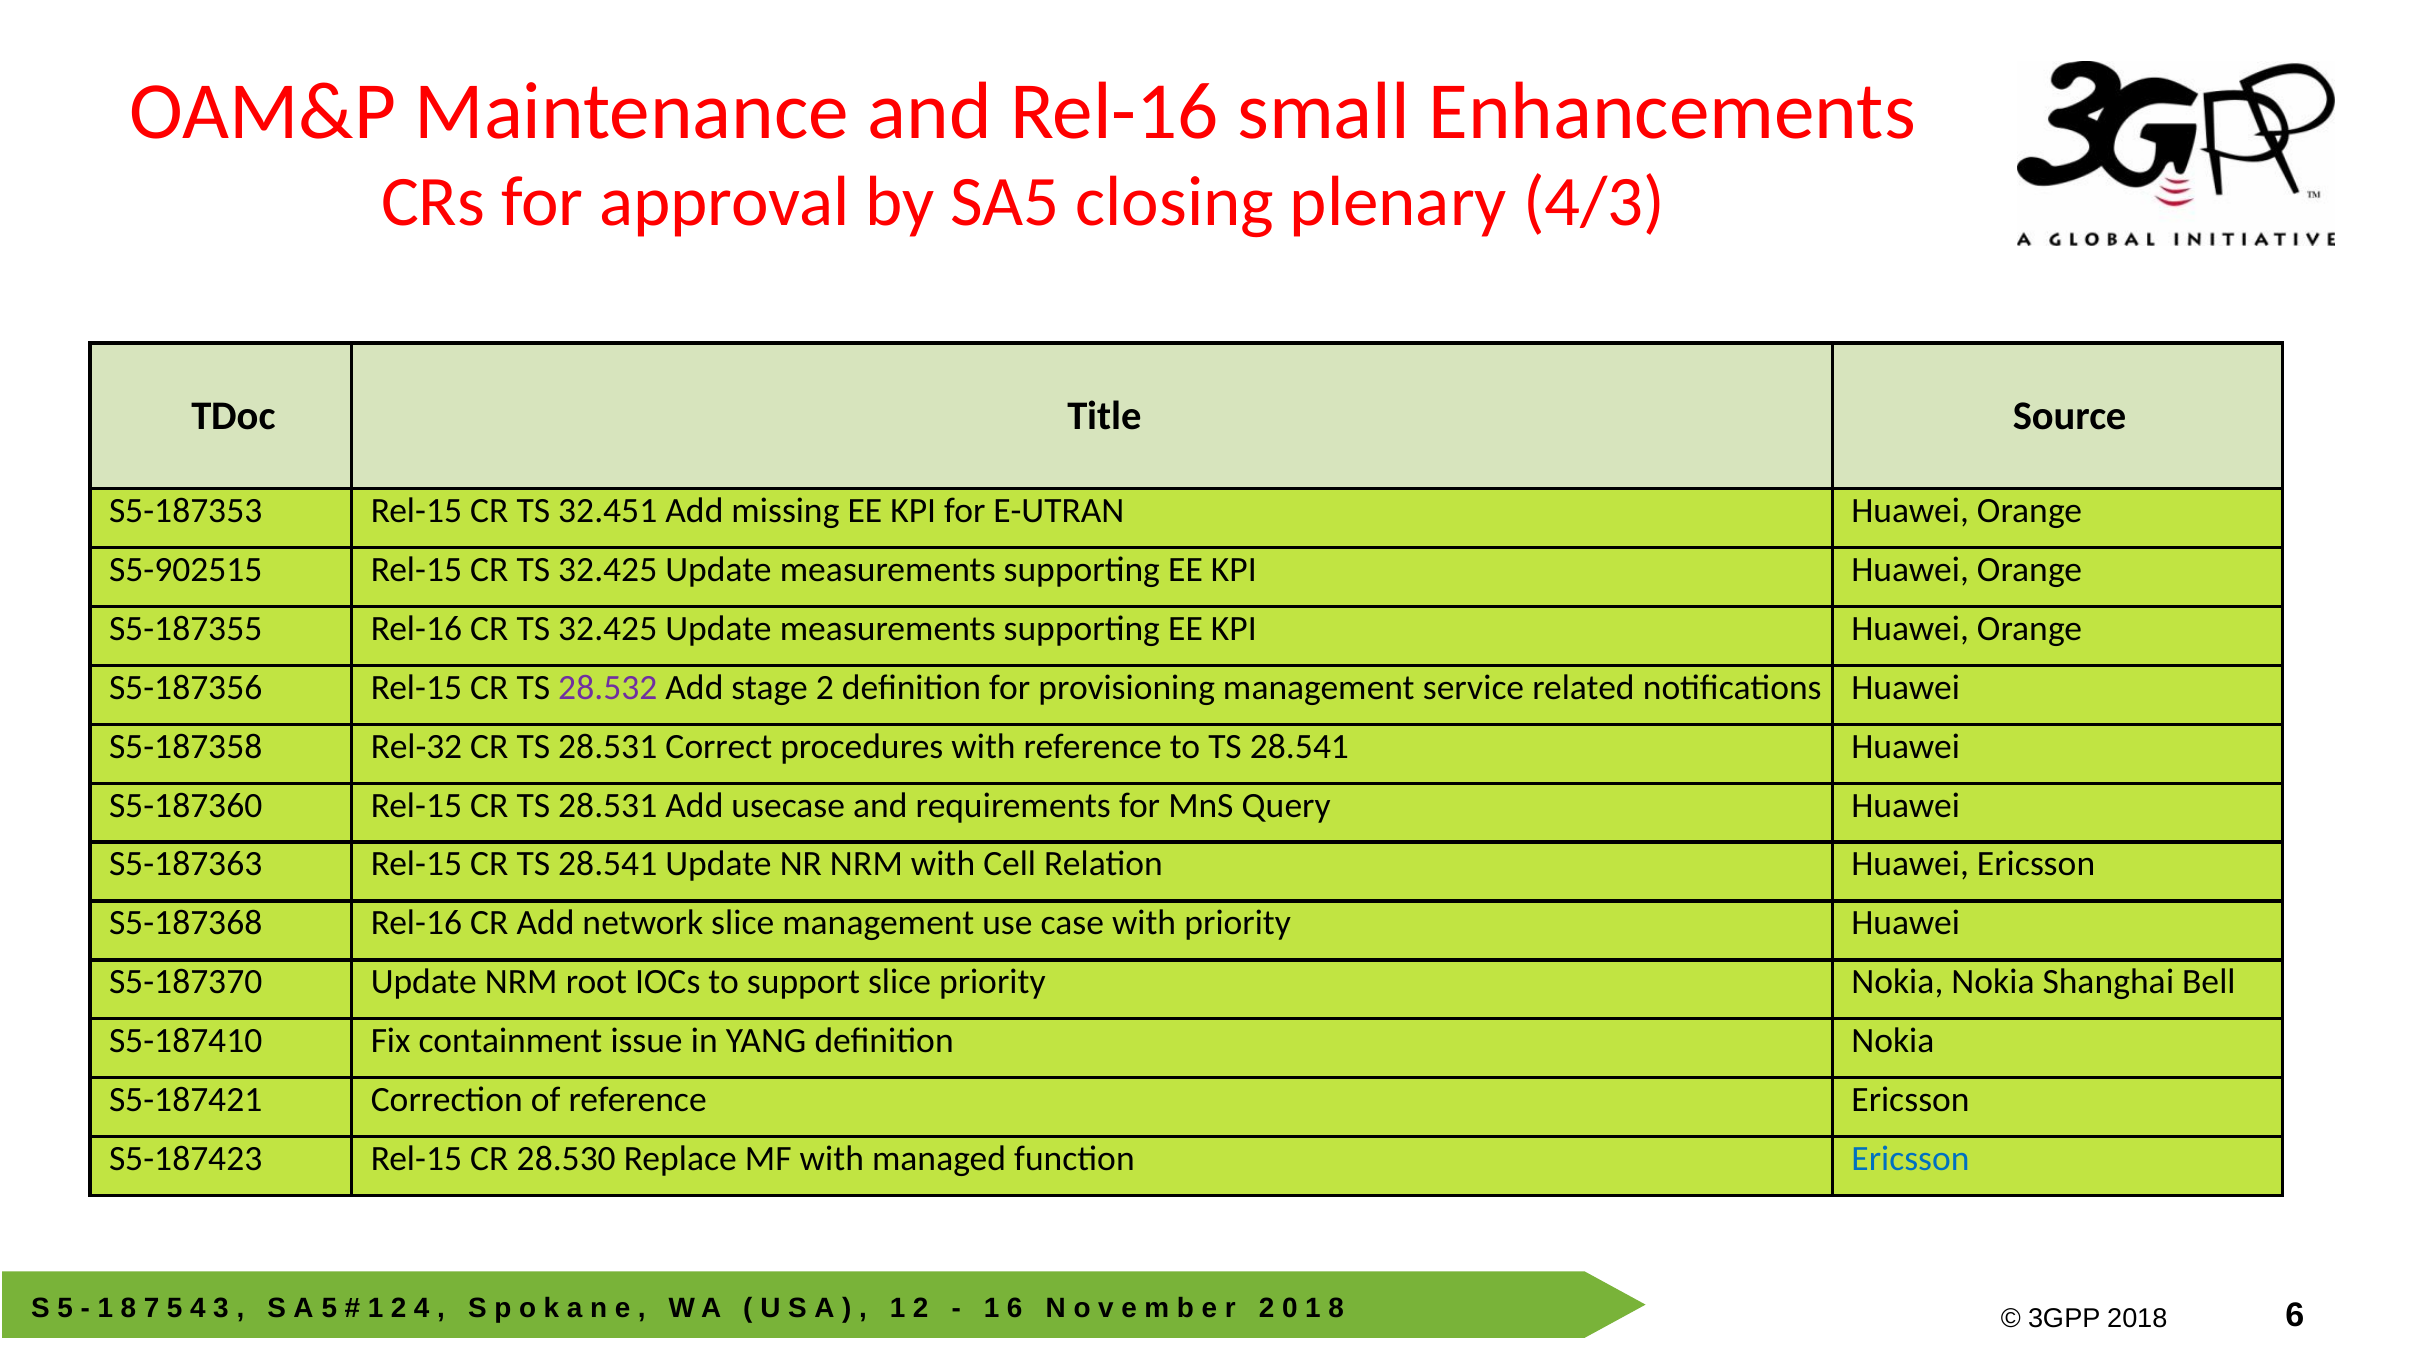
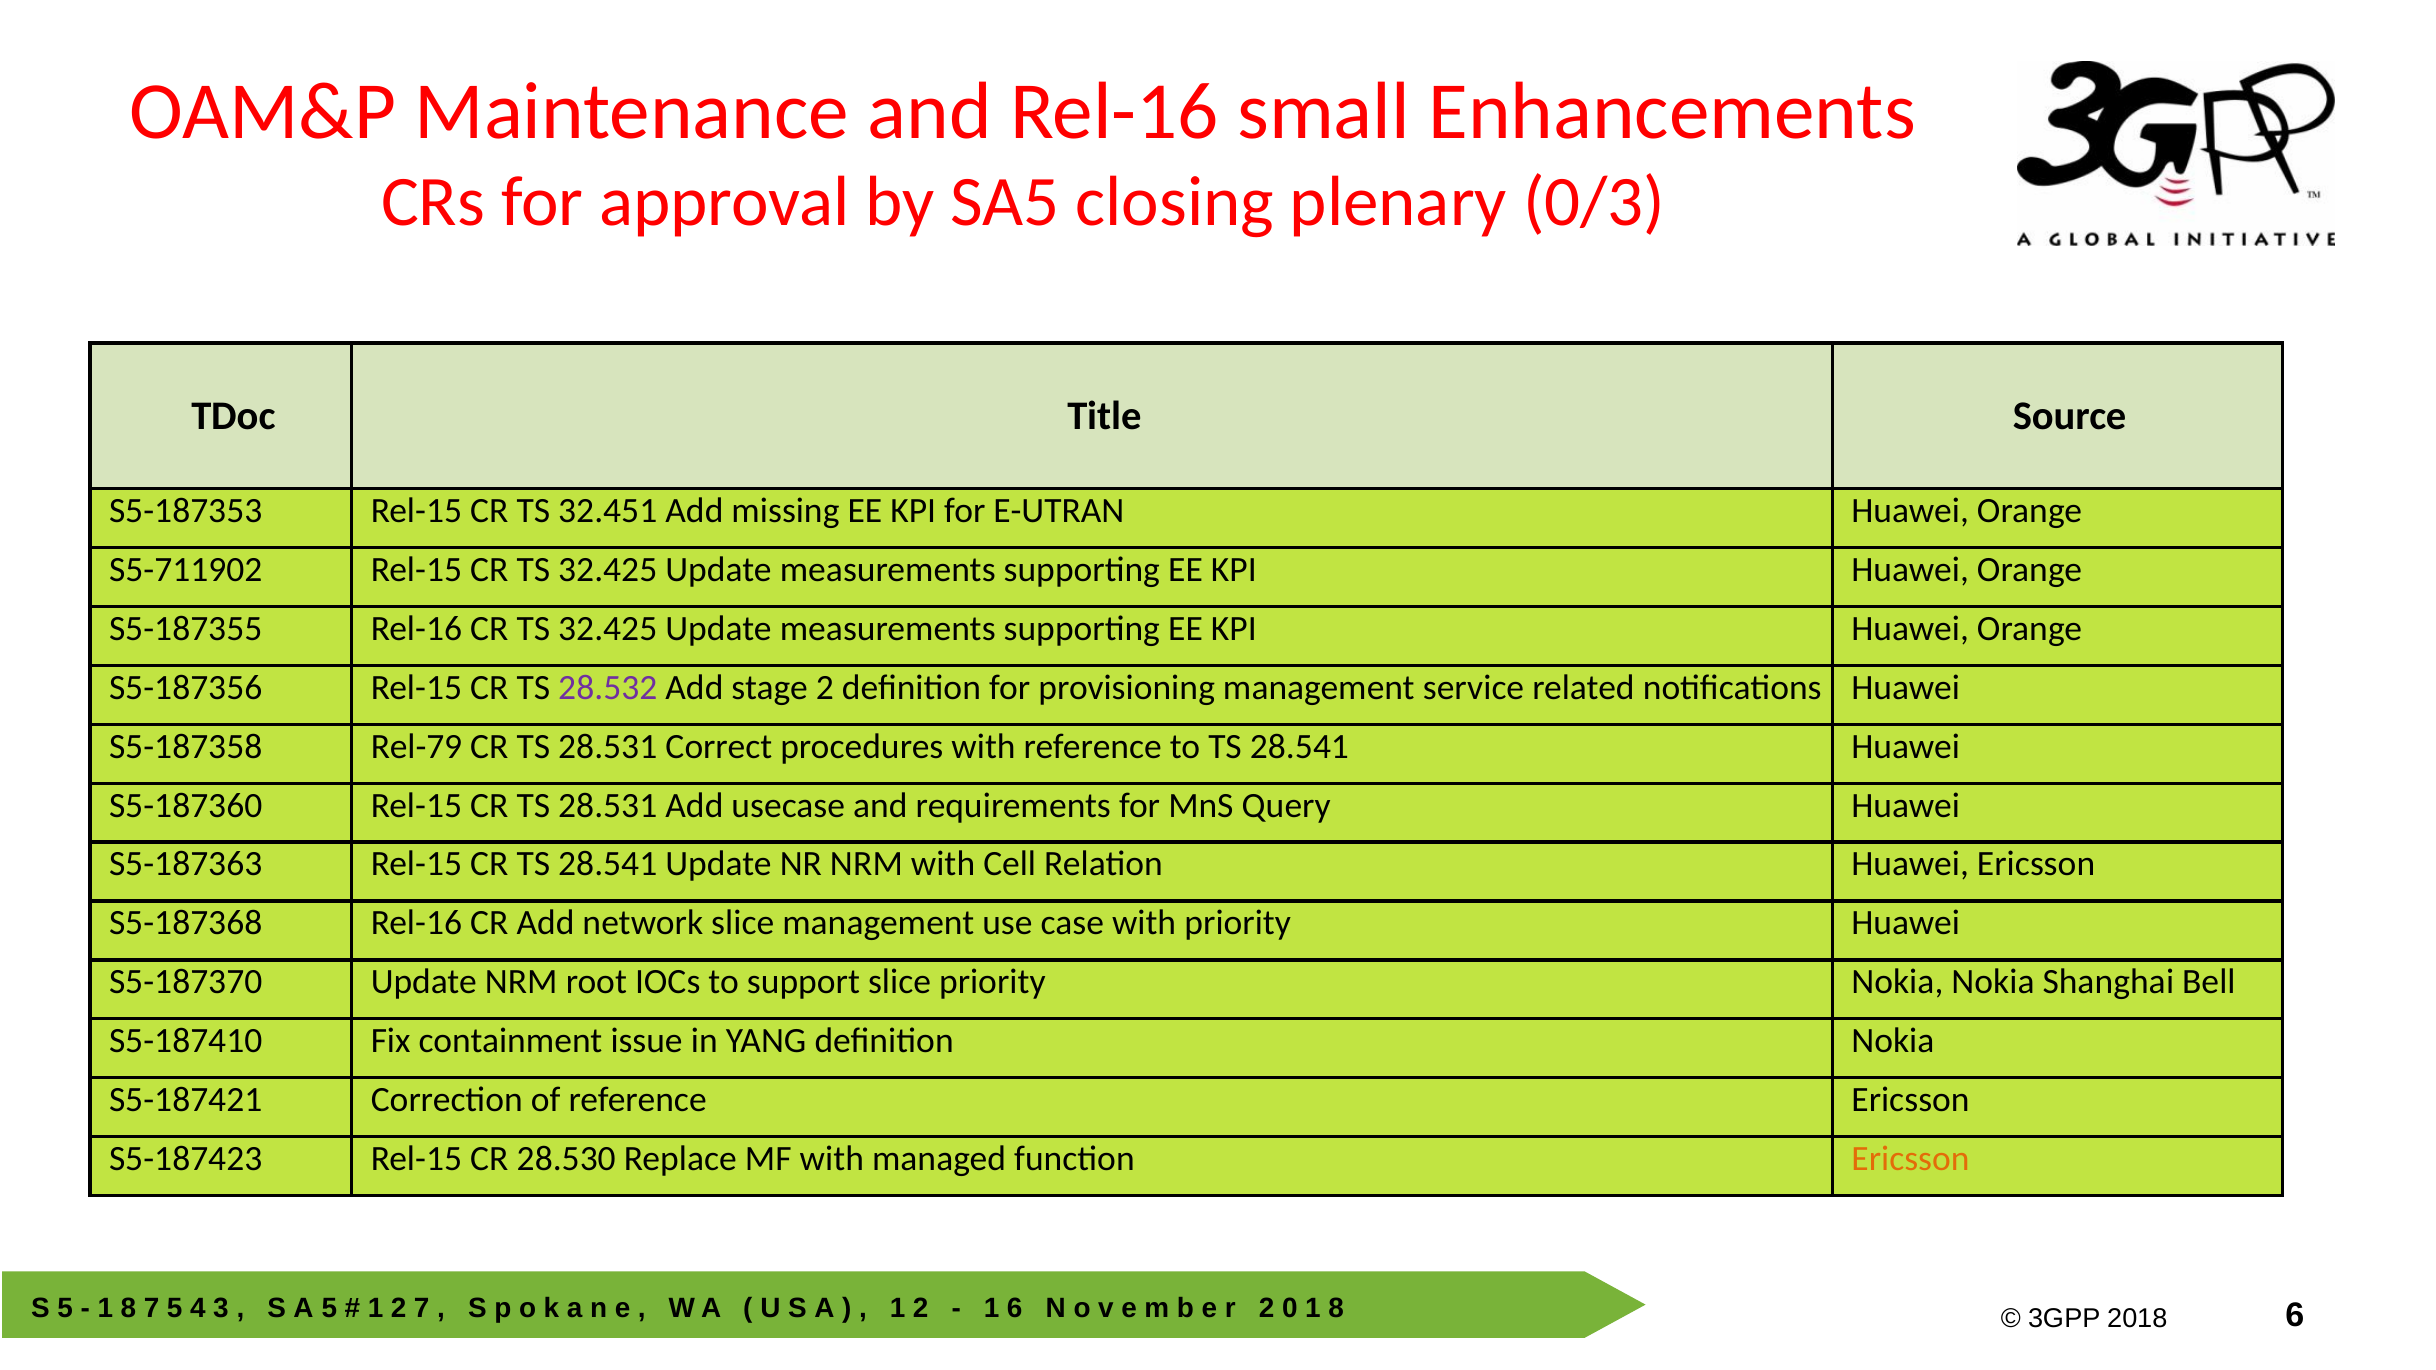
4/3: 4/3 -> 0/3 (1594, 202)
S5-902515: S5-902515 -> S5-711902 (186, 570)
Rel-32: Rel-32 -> Rel-79 (416, 747)
Ericsson colour: blue -> orange (1910, 1159)
2 4: 4 -> 7 (422, 1308)
